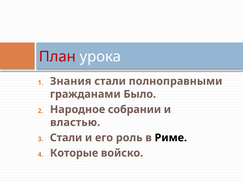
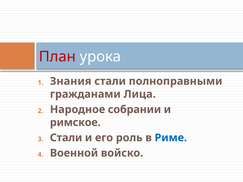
Было: Было -> Лица (140, 94)
властью: властью -> римское (75, 123)
Риме colour: black -> blue (171, 138)
Которые: Которые -> Военной (74, 153)
